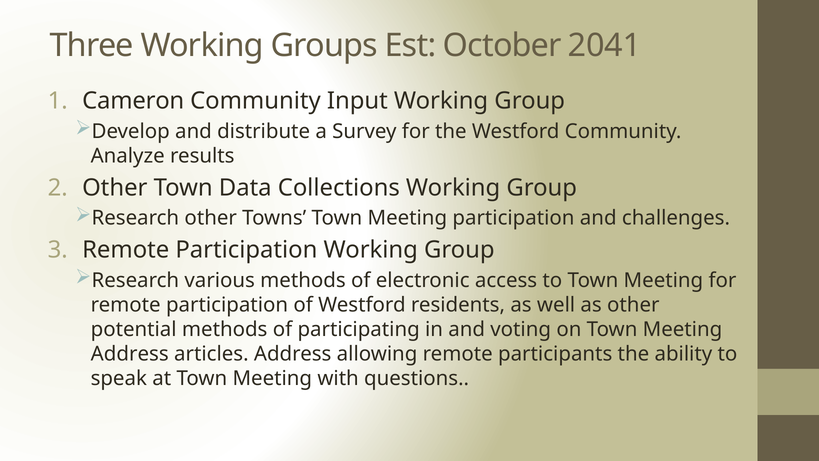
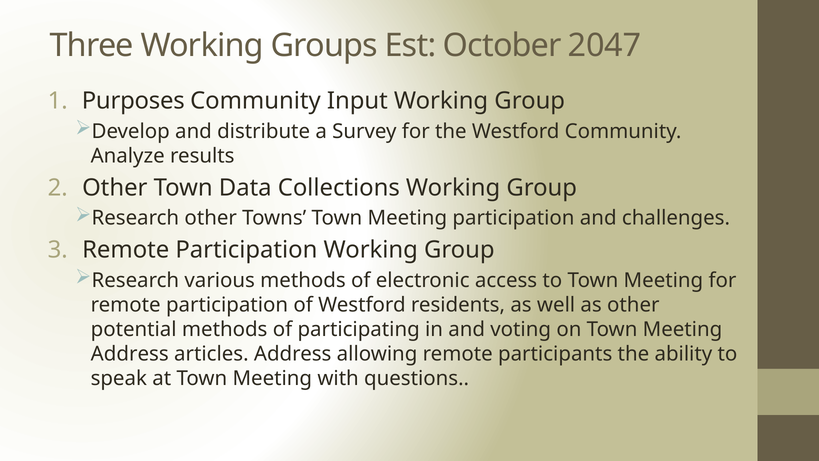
2041: 2041 -> 2047 (605, 46)
Cameron: Cameron -> Purposes (133, 101)
